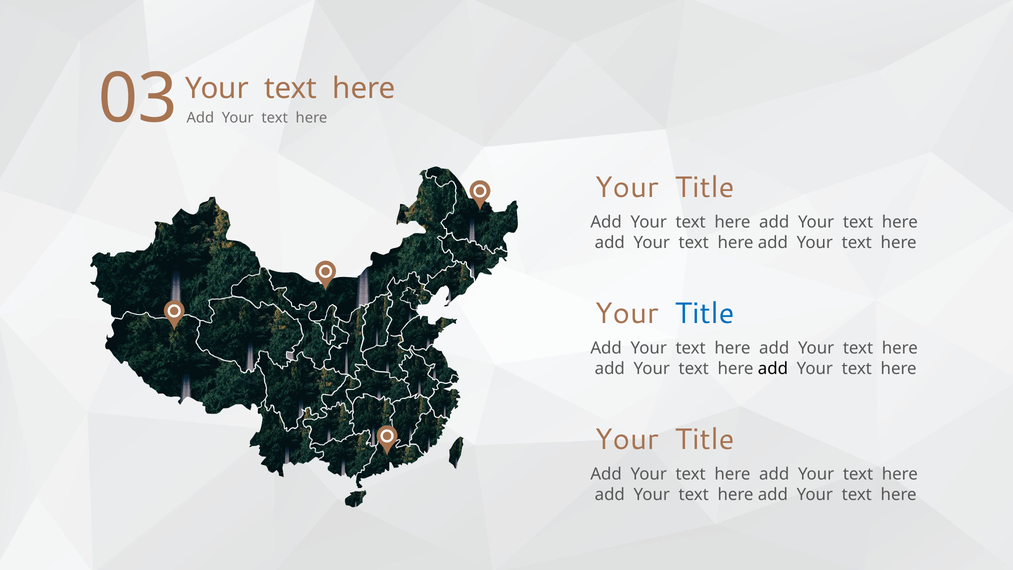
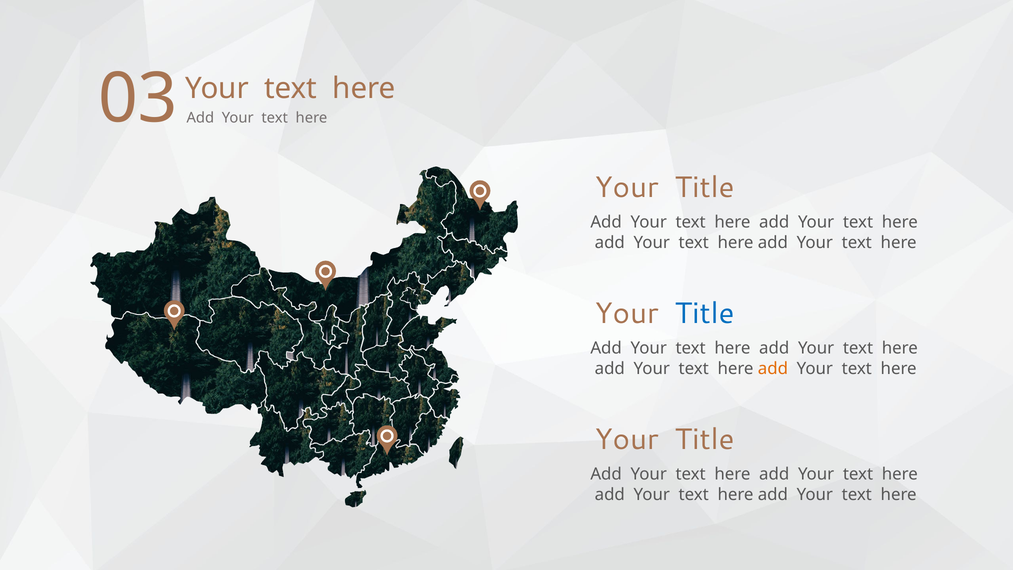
add colour: black -> orange (773, 369)
